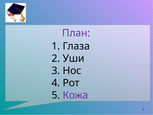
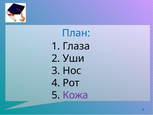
План colour: purple -> blue (76, 33)
